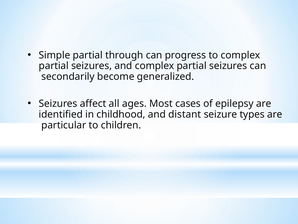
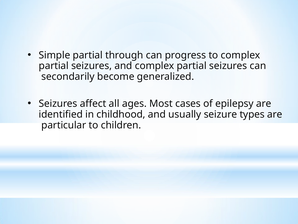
distant: distant -> usually (185, 114)
